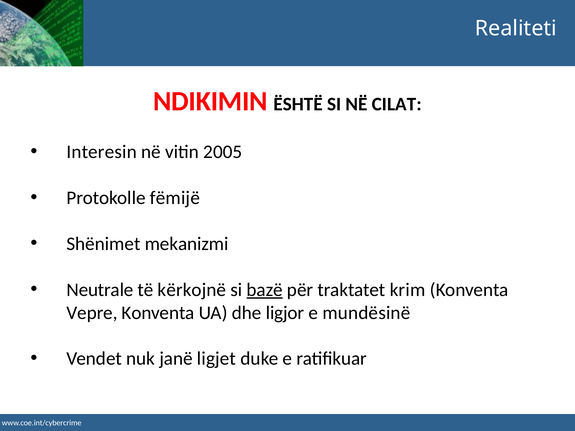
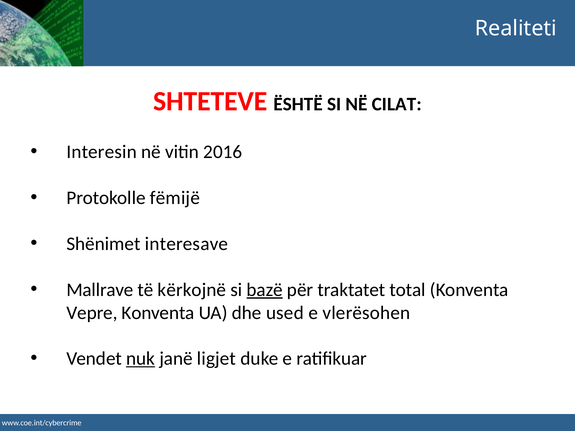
NDIKIMIN: NDIKIMIN -> SHTETEVE (210, 101)
2005: 2005 -> 2016 (223, 152)
mekanizmi: mekanizmi -> interesave (187, 244)
Neutrale: Neutrale -> Mallrave (100, 290)
krim: krim -> total (408, 290)
ligjor: ligjor -> used (285, 313)
mundësinë: mundësinë -> vlerësohen (366, 313)
nuk underline: none -> present (141, 359)
